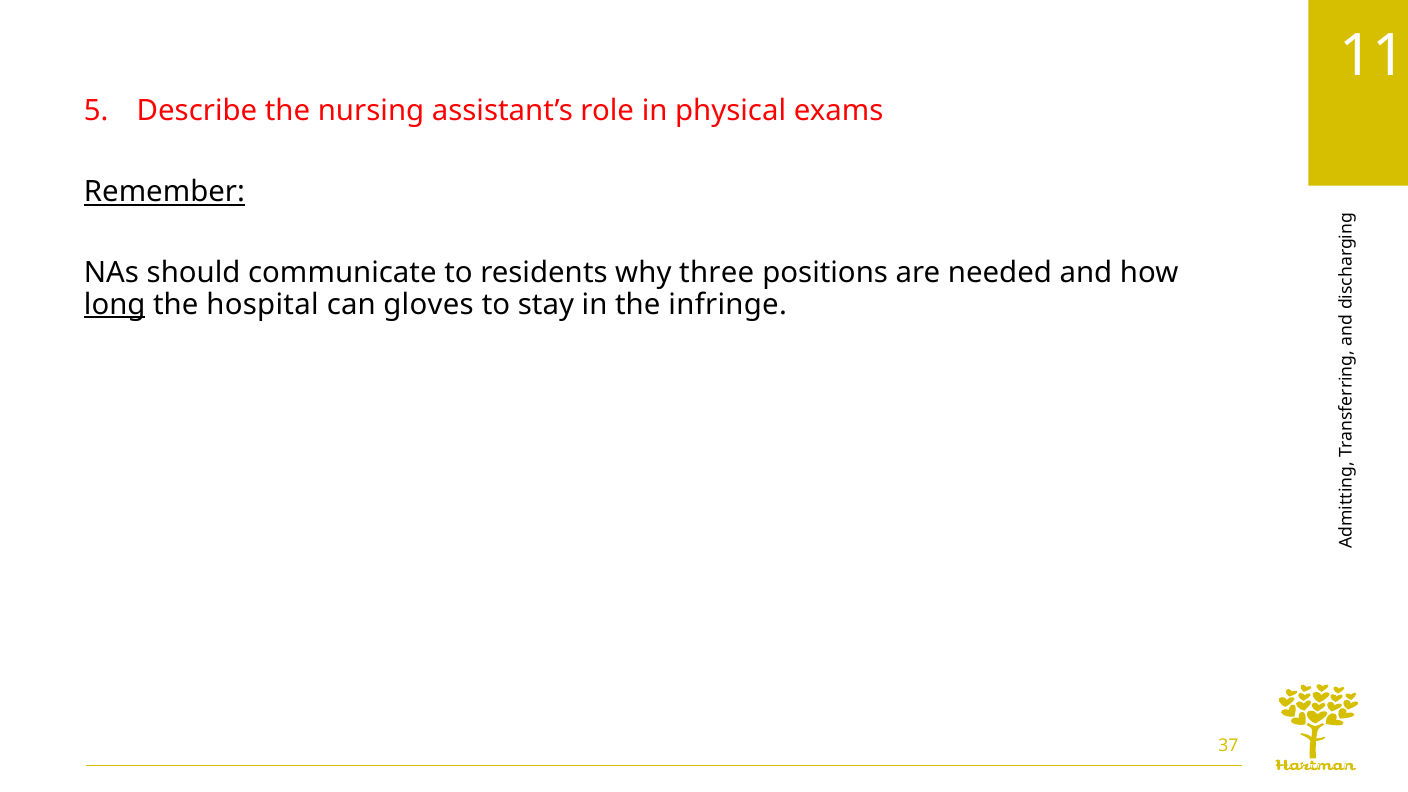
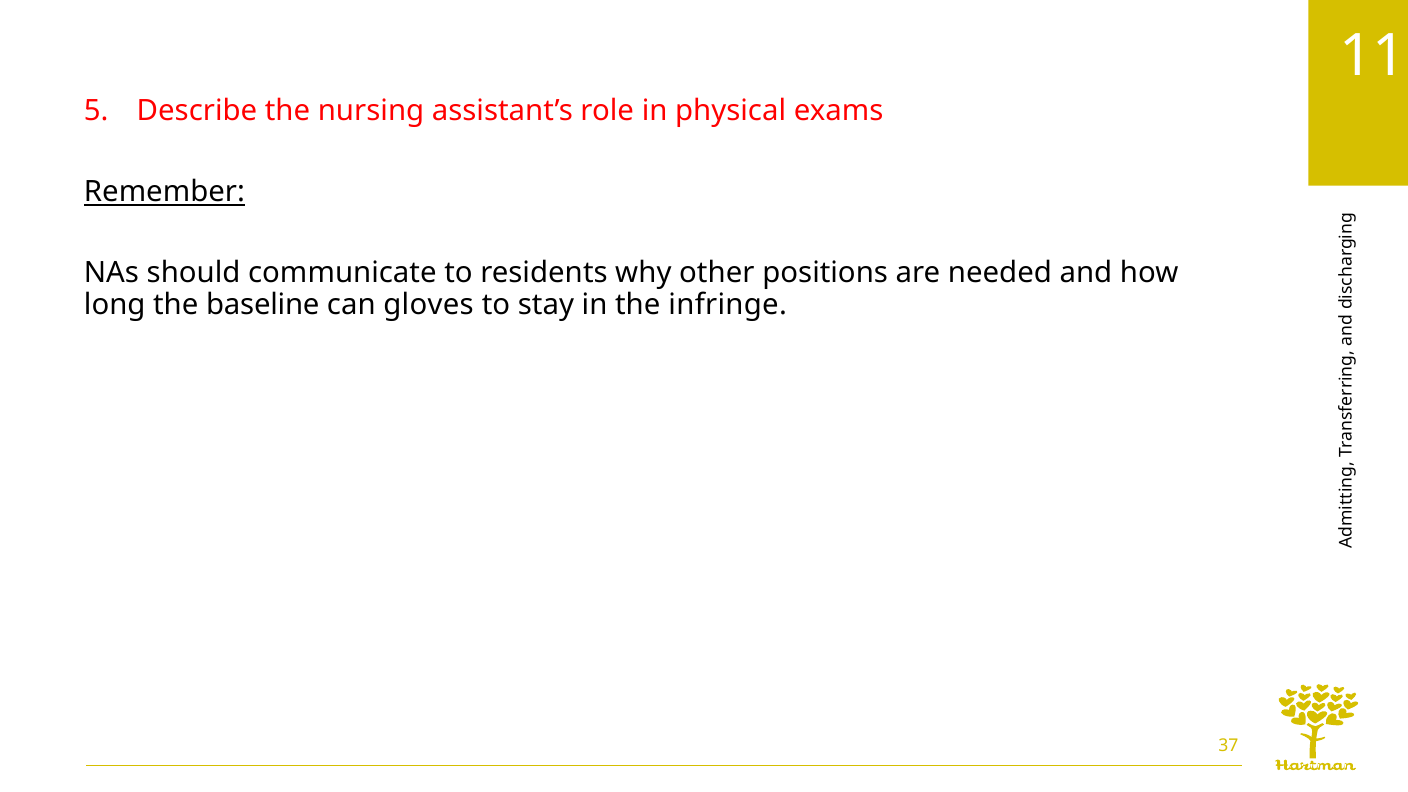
three: three -> other (717, 273)
long underline: present -> none (115, 305)
hospital: hospital -> baseline (263, 305)
